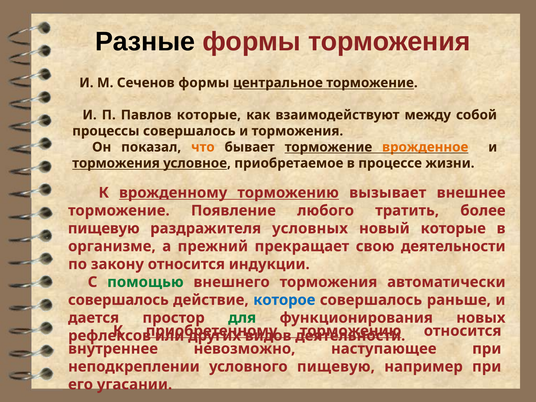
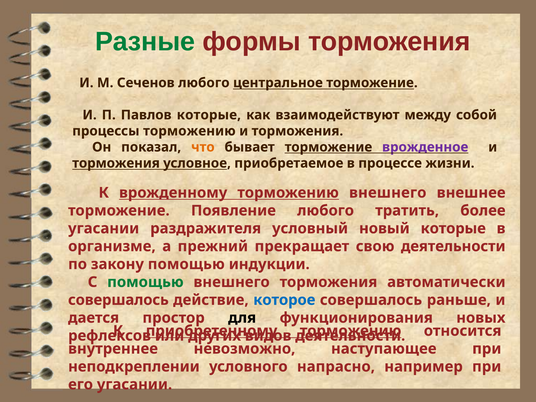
Разные colour: black -> green (145, 42)
Сеченов формы: формы -> любого (204, 83)
процессы совершалось: совершалось -> торможению (189, 131)
врожденное colour: orange -> purple (425, 147)
торможению вызывает: вызывает -> внешнего (388, 193)
пищевую: пищевую -> угасании (104, 228)
условных: условных -> условный (310, 228)
закону относится: относится -> помощью (186, 264)
для colour: green -> black (242, 318)
условного пищевую: пищевую -> напрасно (336, 367)
